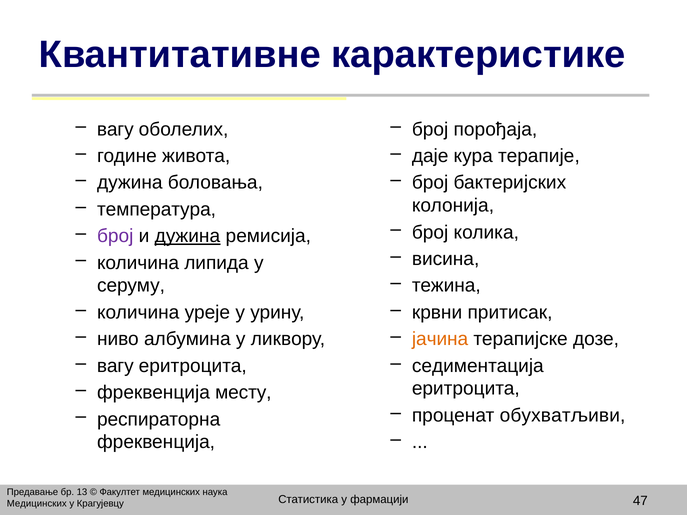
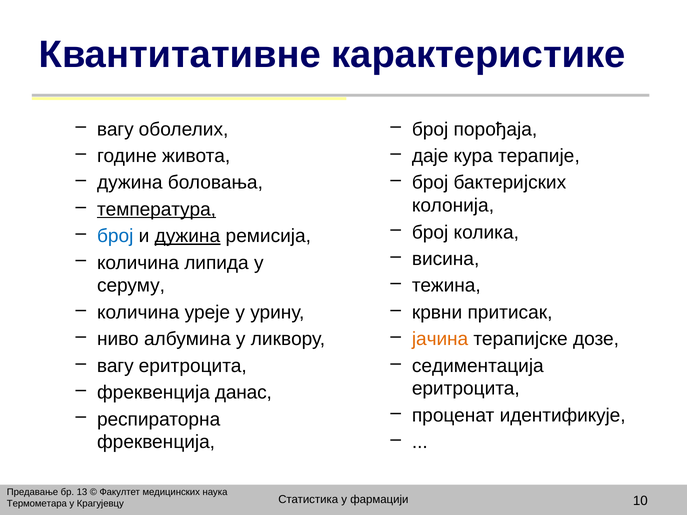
температура underline: none -> present (157, 209)
број colour: purple -> blue (115, 236)
месту: месту -> данас (243, 393)
обухватљиви: обухватљиви -> идентификује (563, 416)
47: 47 -> 10 (640, 501)
Медицинских: Медицинских -> Термометара (37, 504)
